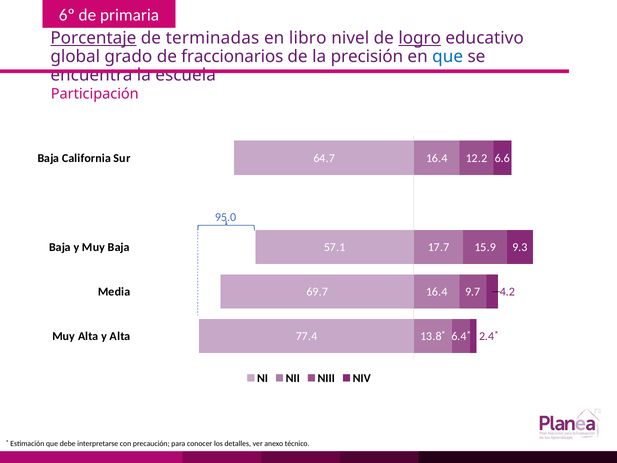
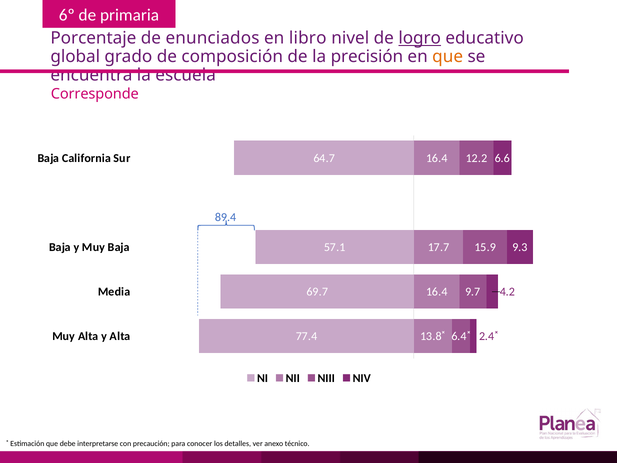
Porcentaje underline: present -> none (93, 38)
terminadas: terminadas -> enunciados (213, 38)
fraccionarios: fraccionarios -> composición (232, 57)
que colour: blue -> orange (448, 57)
Participación: Participación -> Corresponde (95, 94)
95.0: 95.0 -> 89.4 (226, 217)
